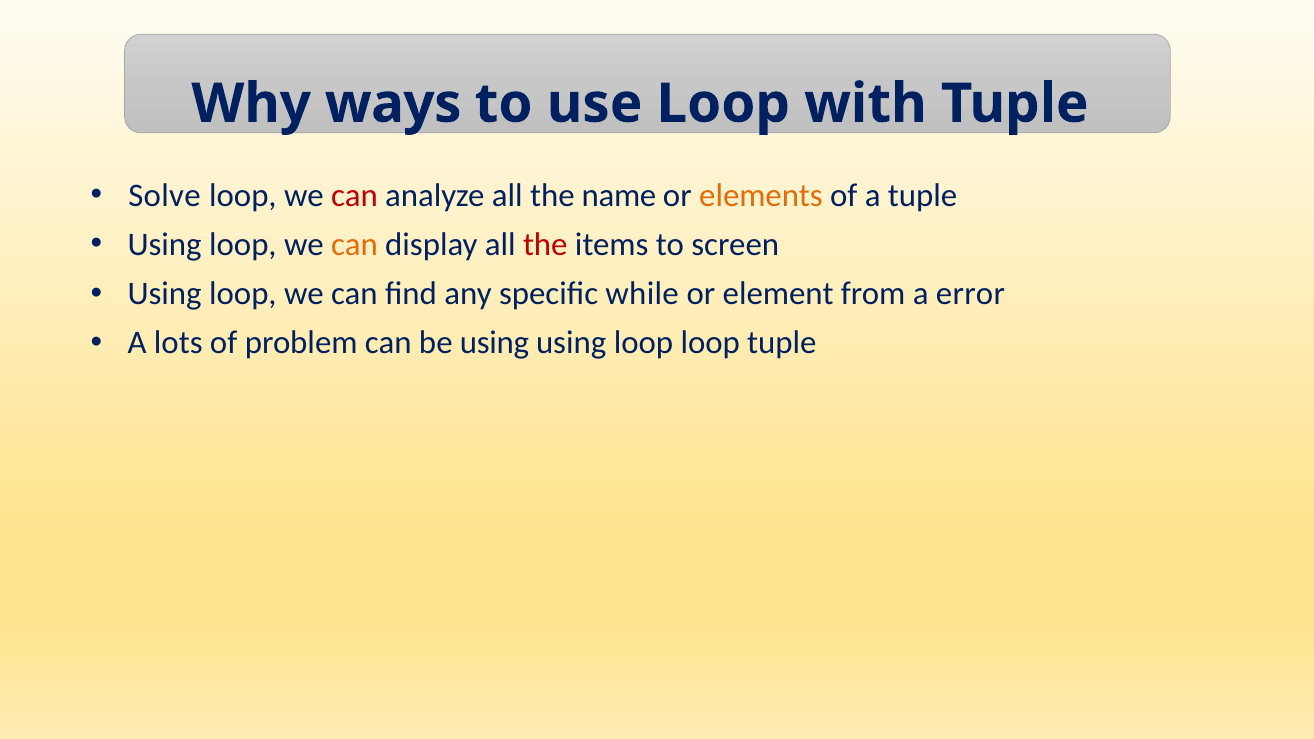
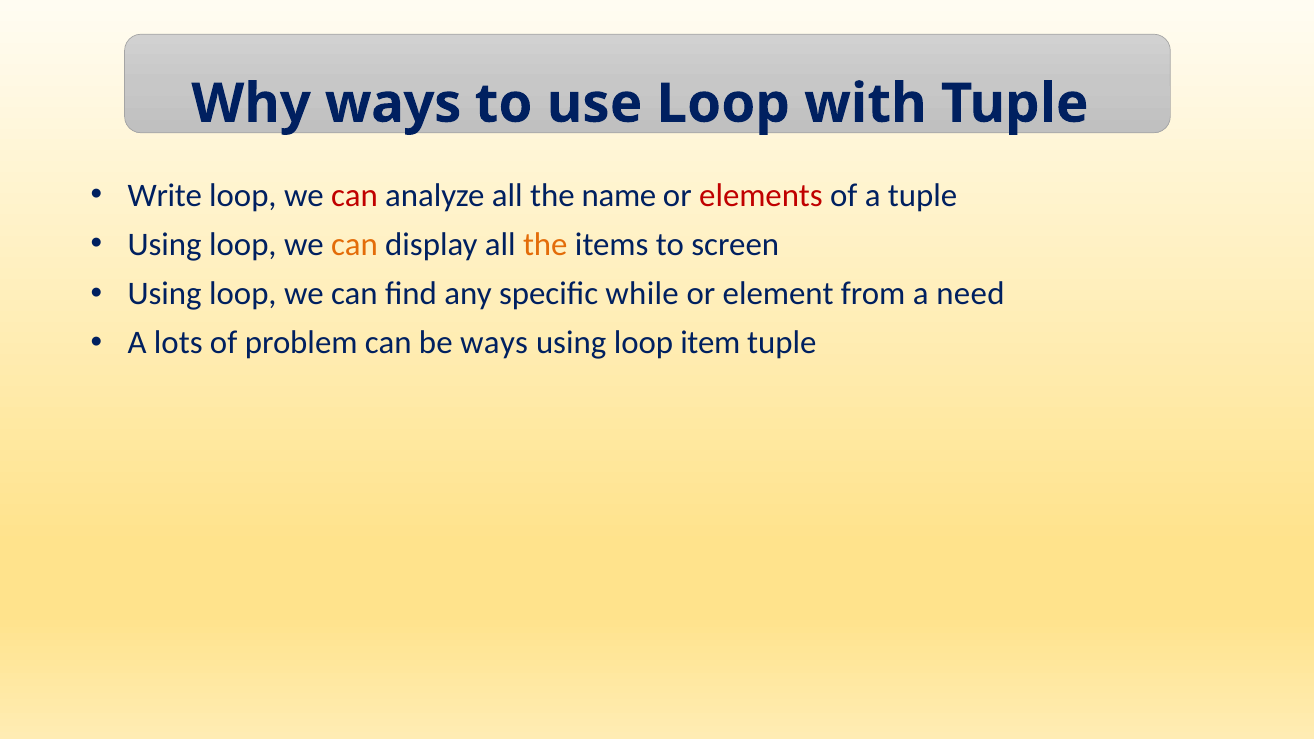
Solve: Solve -> Write (165, 195)
elements colour: orange -> red (761, 195)
the colour: red -> orange (545, 244)
error: error -> need (970, 294)
be using: using -> ways (494, 343)
loop loop: loop -> item (710, 343)
